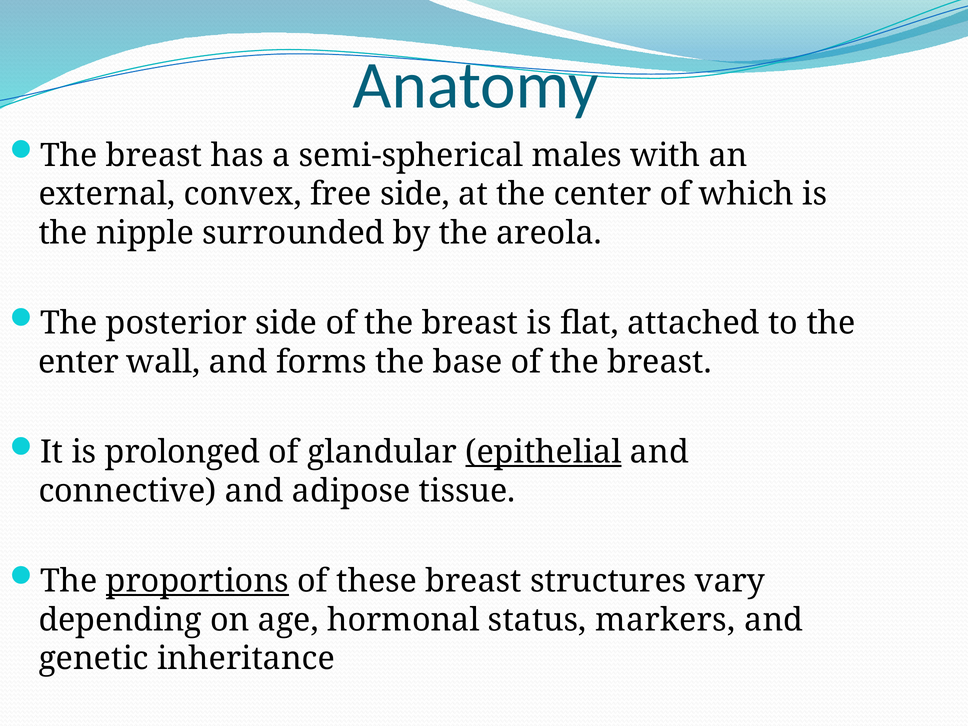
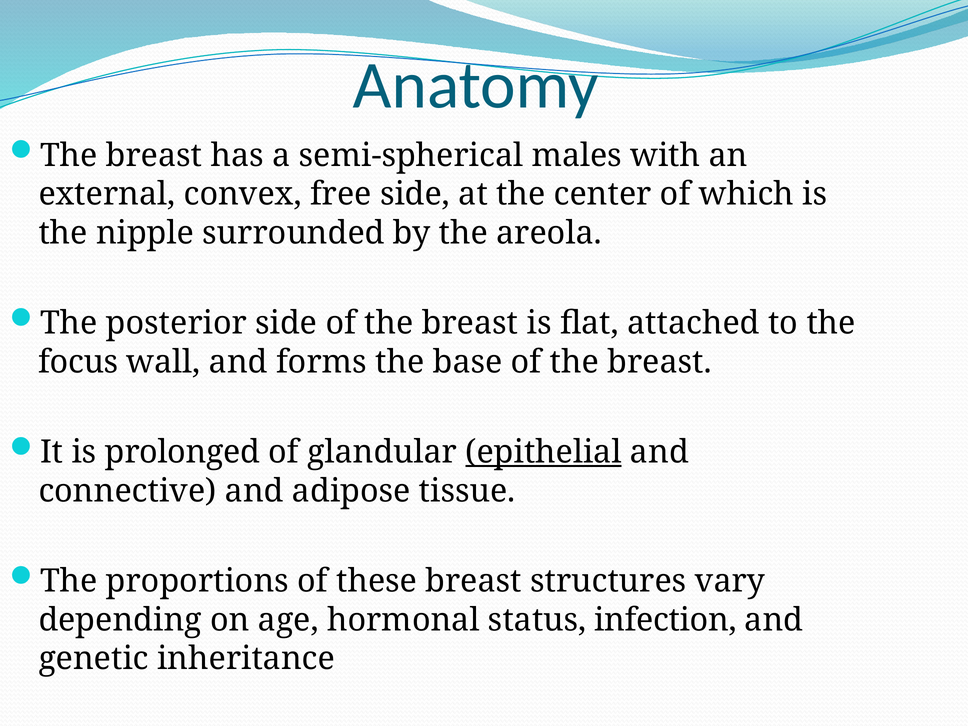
enter: enter -> focus (78, 362)
proportions underline: present -> none (197, 581)
markers: markers -> infection (666, 620)
